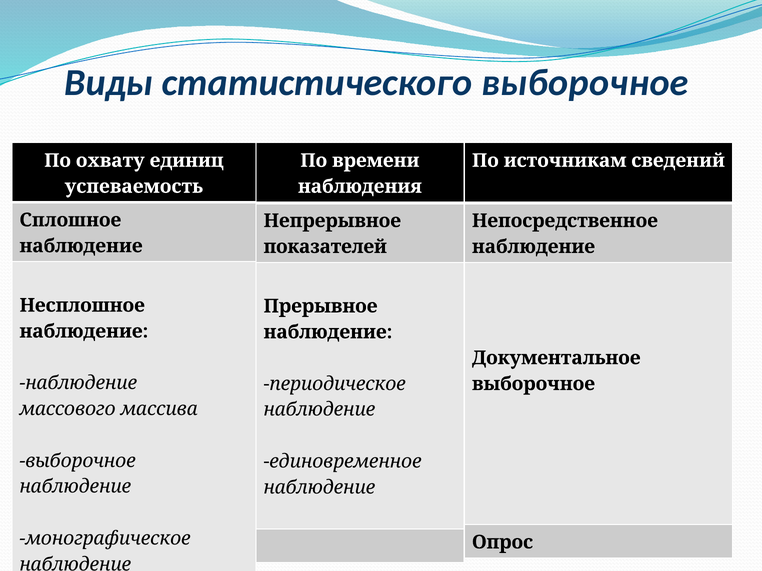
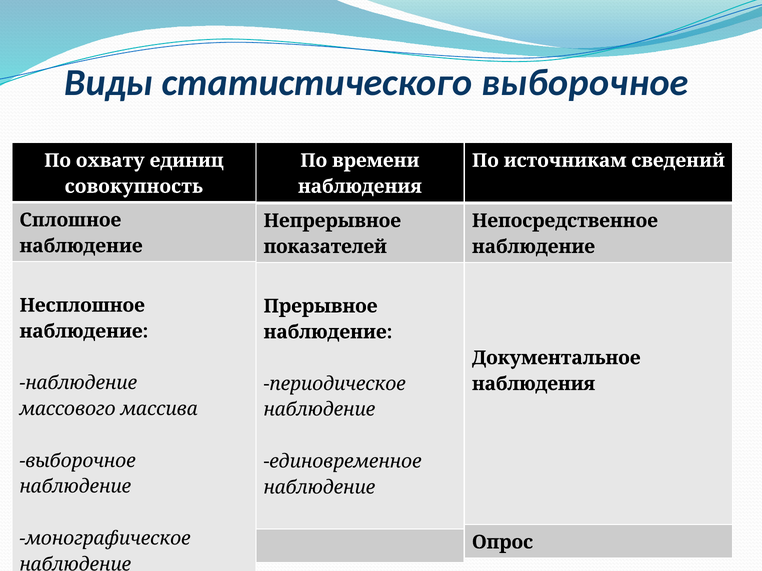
успеваемость: успеваемость -> совокупность (134, 187)
выборочное: выборочное -> наблюдения (534, 384)
